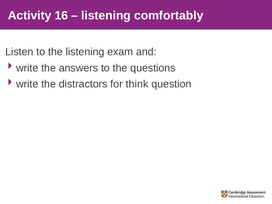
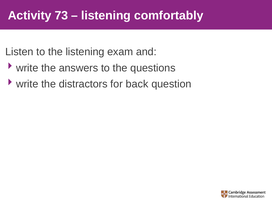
16: 16 -> 73 (61, 16)
think: think -> back (137, 84)
